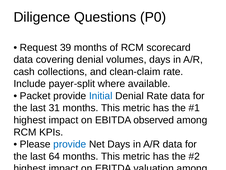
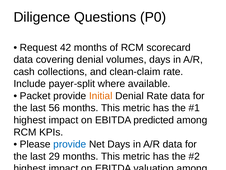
39: 39 -> 42 (66, 47)
Initial colour: blue -> orange (101, 96)
31: 31 -> 56 (54, 108)
observed: observed -> predicted (154, 120)
64: 64 -> 29 (54, 156)
